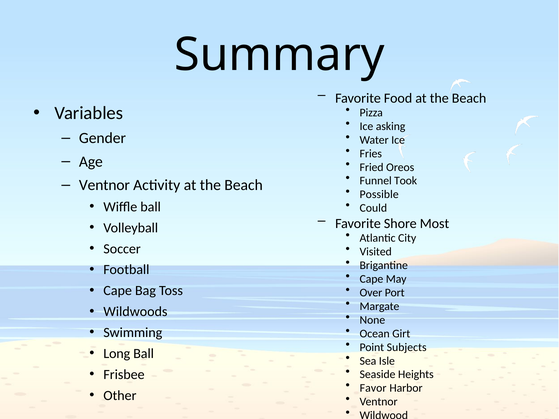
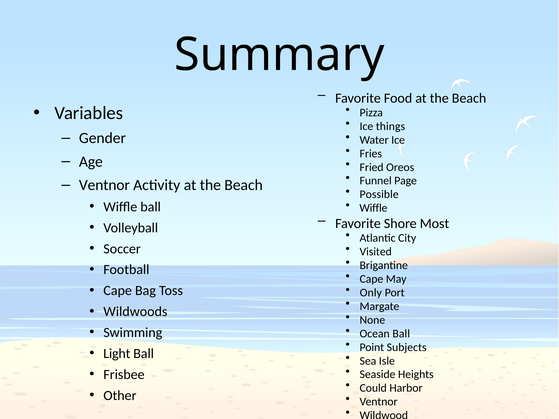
asking: asking -> things (391, 126)
Took: Took -> Page (406, 181)
Could: Could -> Wiffle (373, 208)
Over: Over -> Only (371, 293)
Ocean Girt: Girt -> Ball (401, 334)
Long: Long -> Light (117, 354)
Favor: Favor -> Could (373, 388)
